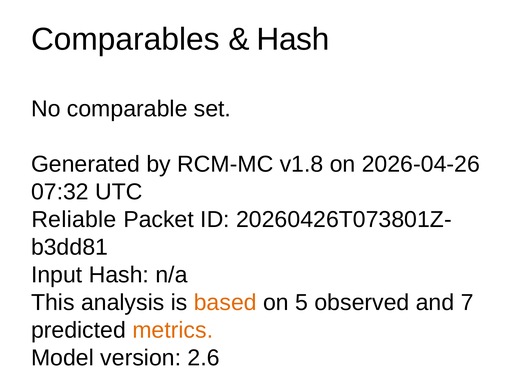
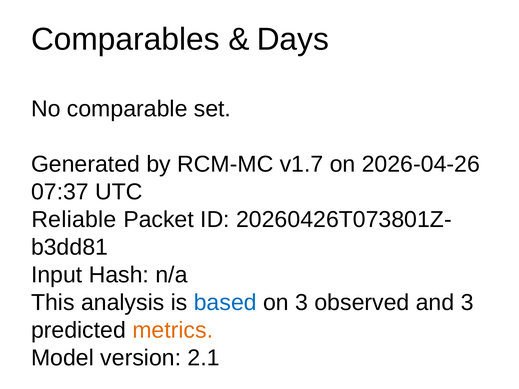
Hash: Hash -> Days (293, 39)
v1.8: v1.8 -> v1.7 (302, 164)
07:32: 07:32 -> 07:37 (60, 192)
based colour: orange -> blue (225, 303)
on 5: 5 -> 3 (302, 303)
and 7: 7 -> 3 (467, 303)
2.6: 2.6 -> 2.1 (204, 358)
